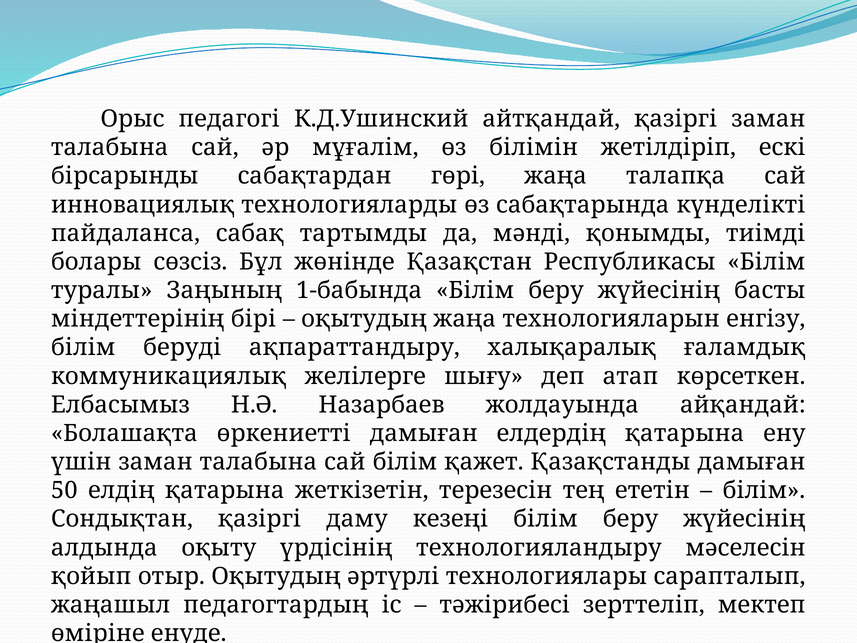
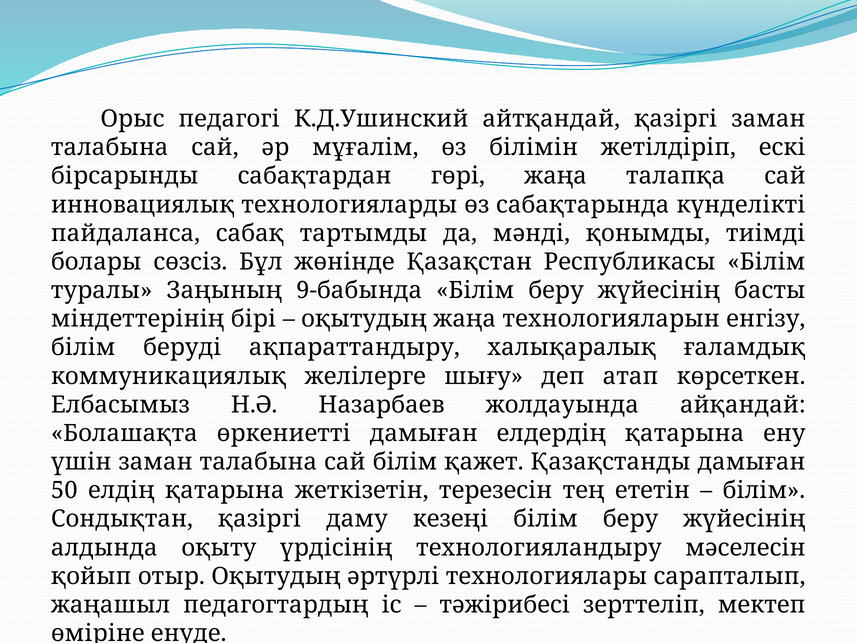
1-бабында: 1-бабында -> 9-бабында (359, 290)
